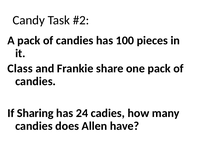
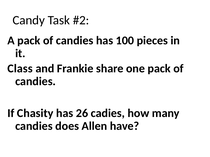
Sharing: Sharing -> Chasity (35, 113)
24: 24 -> 26 (82, 113)
